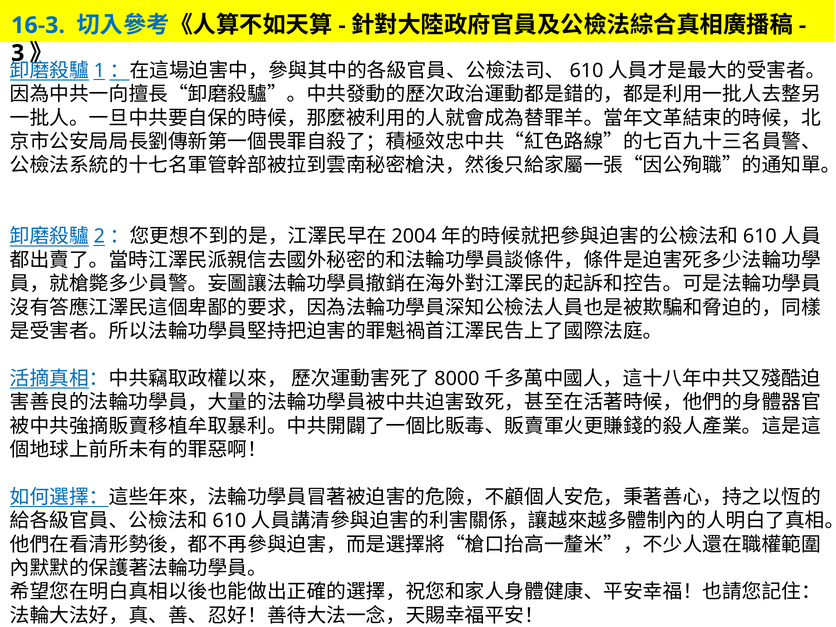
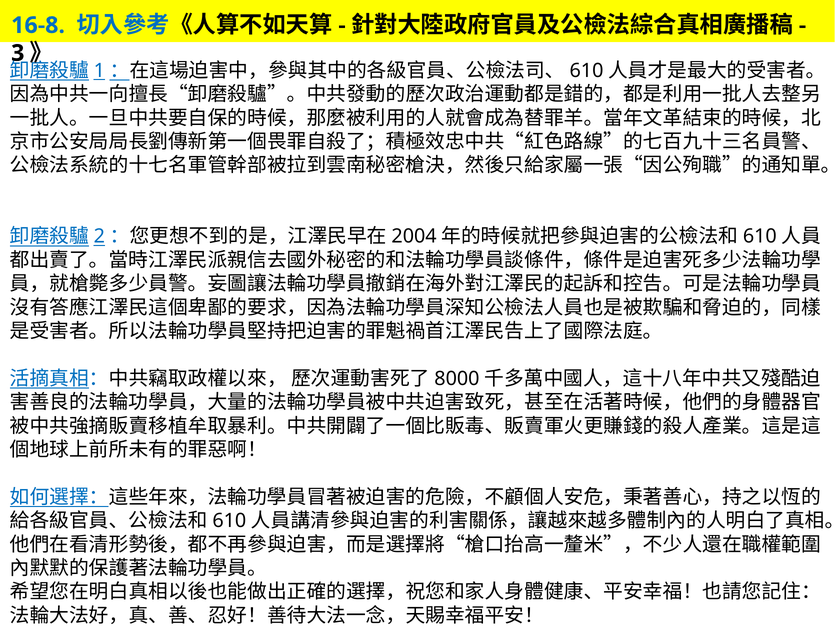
16-3: 16-3 -> 16-8 (38, 25)
